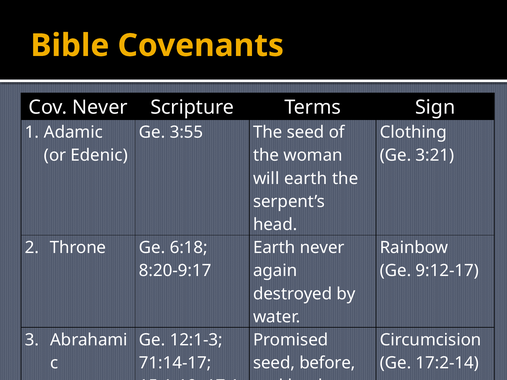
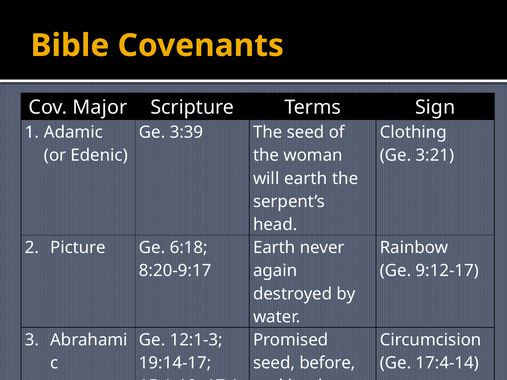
Cov Never: Never -> Major (100, 107)
3:55: 3:55 -> 3:39 (186, 132)
Throne: Throne -> Picture (78, 248)
71:14-17: 71:14-17 -> 19:14-17 (175, 363)
17:2-14: 17:2-14 -> 17:4-14 (447, 363)
